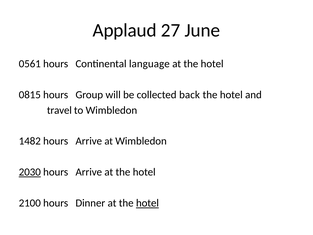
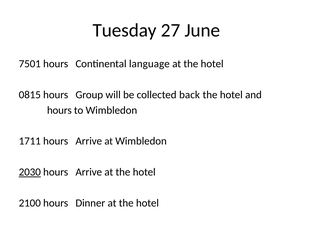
Applaud: Applaud -> Tuesday (125, 30)
0561: 0561 -> 7501 (30, 64)
travel: travel -> hours (59, 110)
1482: 1482 -> 1711 (30, 141)
hotel underline: present -> none (147, 203)
